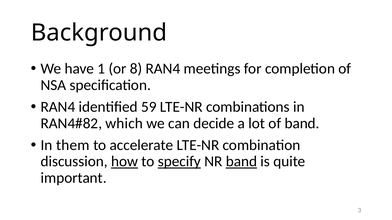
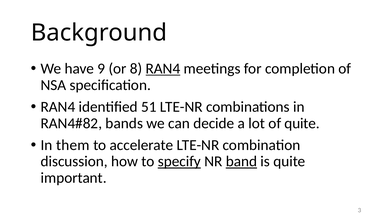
1: 1 -> 9 (101, 69)
RAN4 underline: none -> present (163, 69)
59: 59 -> 51 (149, 107)
which: which -> bands (124, 124)
of band: band -> quite (302, 124)
how underline: present -> none (125, 162)
